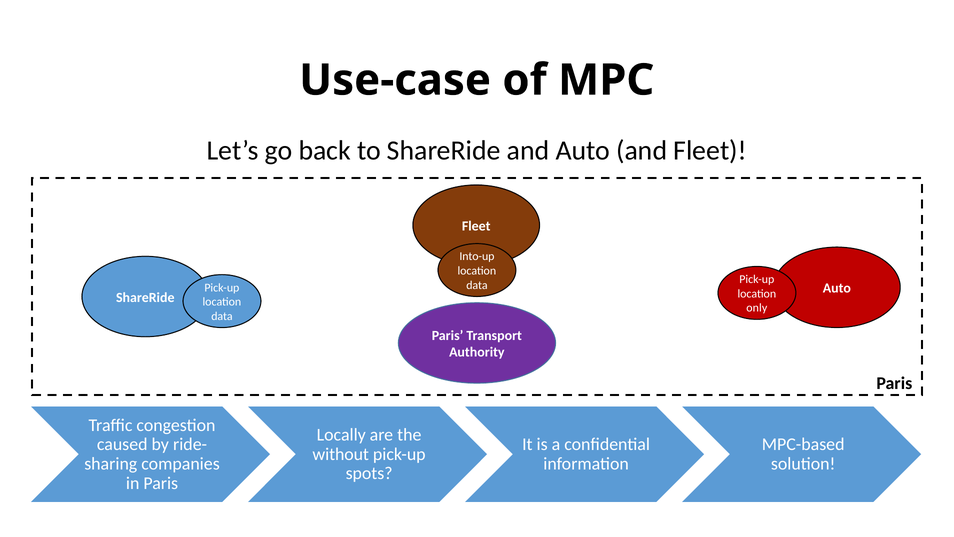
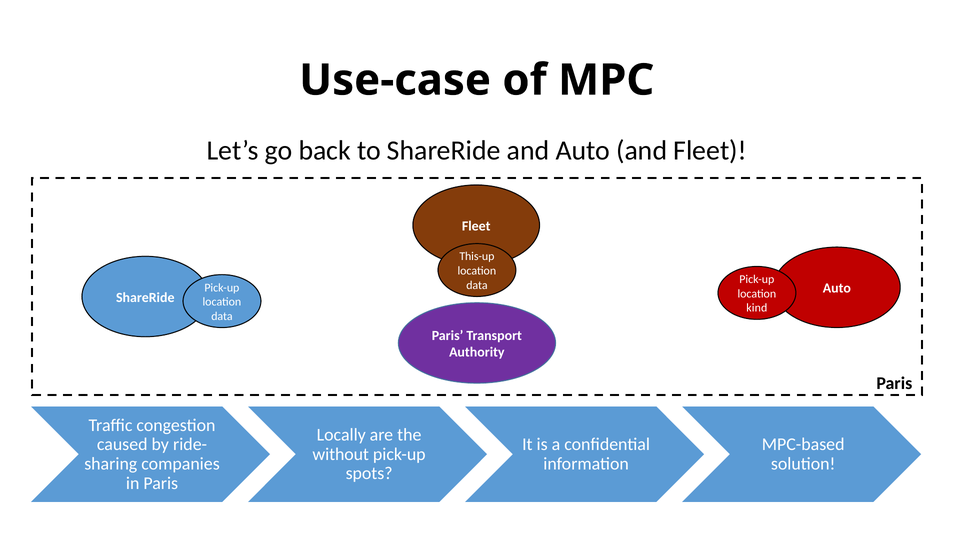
Into-up: Into-up -> This-up (477, 256)
only: only -> kind (757, 308)
